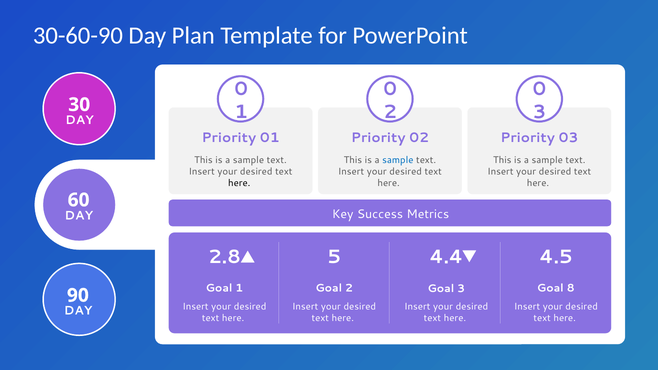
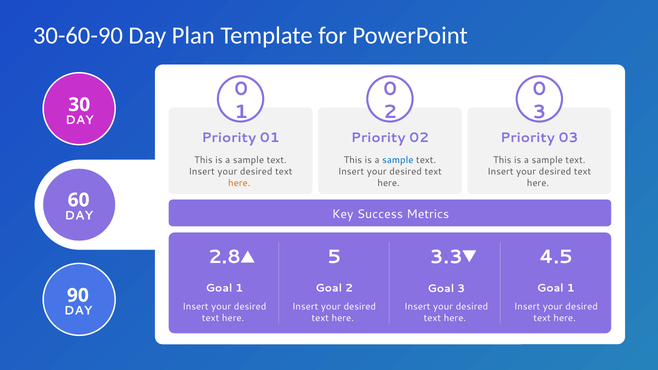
here colour: black -> orange (239, 183)
4.4: 4.4 -> 3.3 (446, 257)
8: 8 -> 1 (571, 289)
